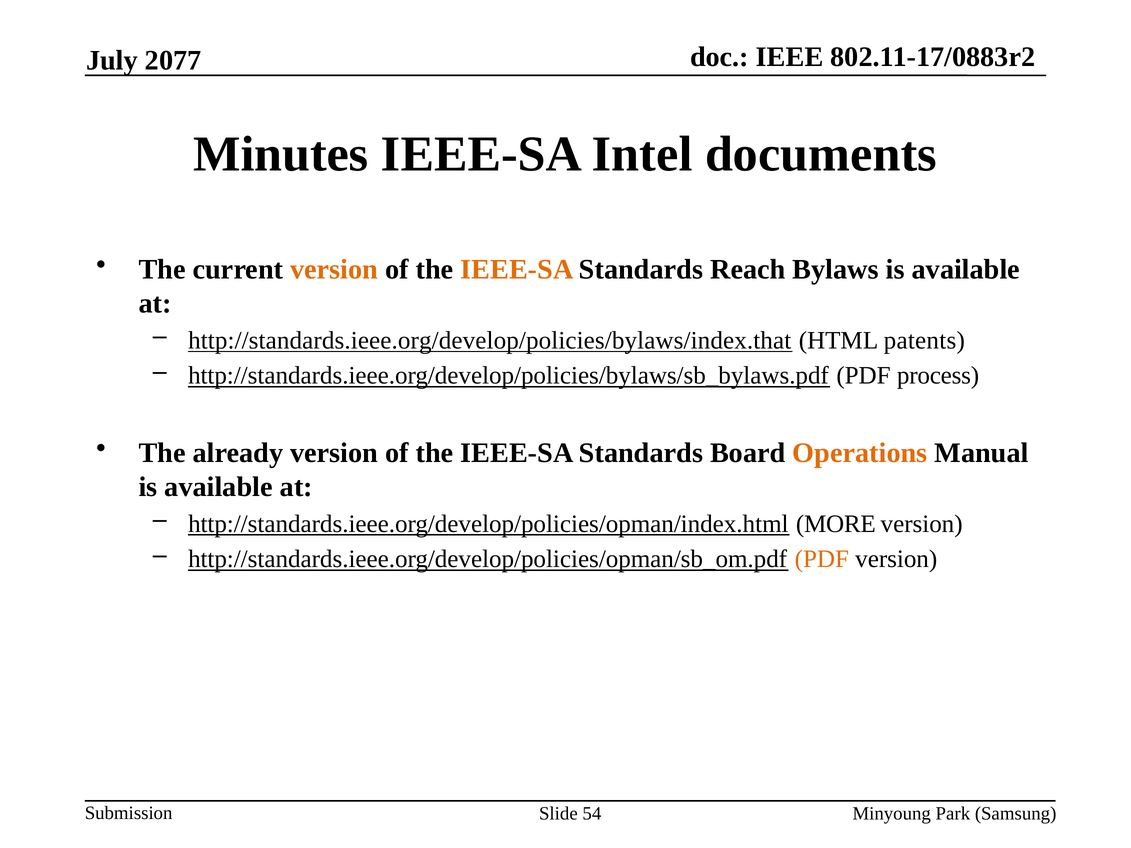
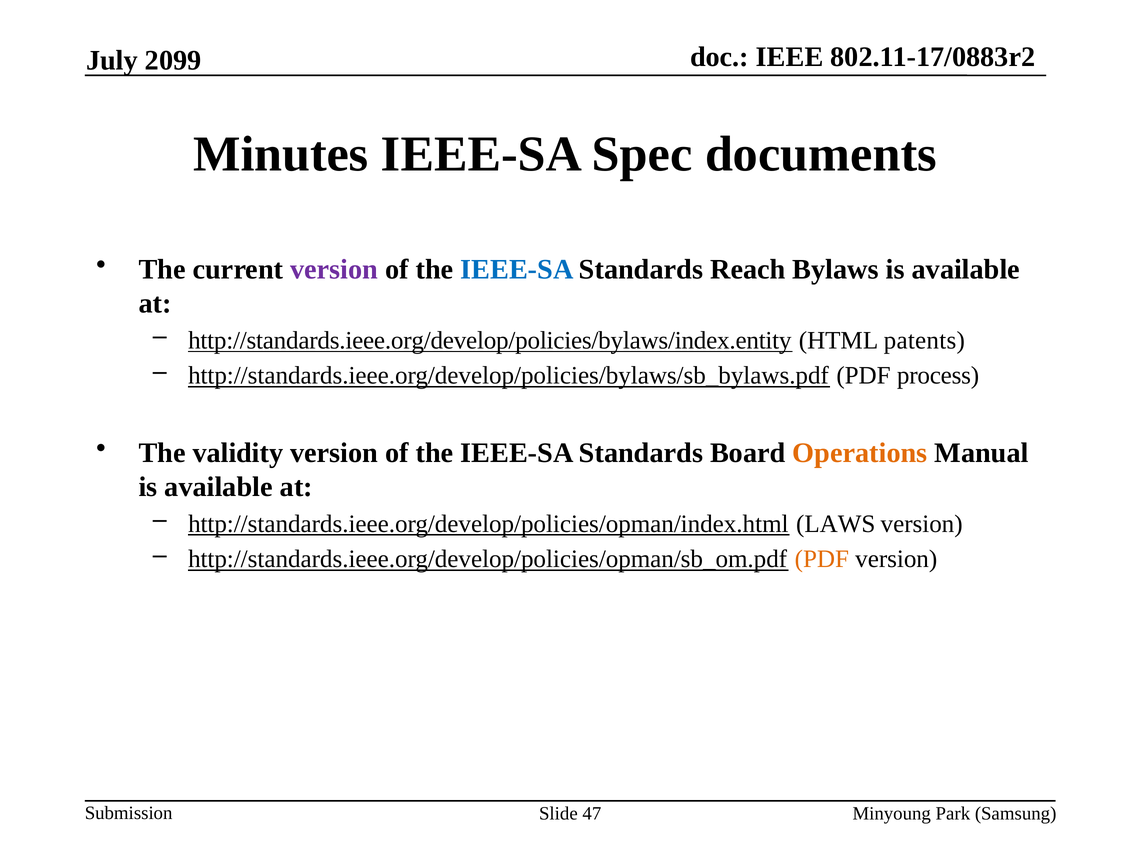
2077: 2077 -> 2099 (173, 60)
Intel: Intel -> Spec (642, 154)
version colour: orange -> purple (334, 270)
IEEE-SA colour: orange -> blue (517, 270)
http://standards.ieee.org/develop/policies/bylaws/index.that: http://standards.ieee.org/develop/policies/bylaws/index.that -> http://standards.ieee.org/develop/policies/bylaws/index.entity (490, 340)
already: already -> validity (238, 453)
MORE: MORE -> LAWS (836, 524)
54: 54 -> 47 (592, 814)
